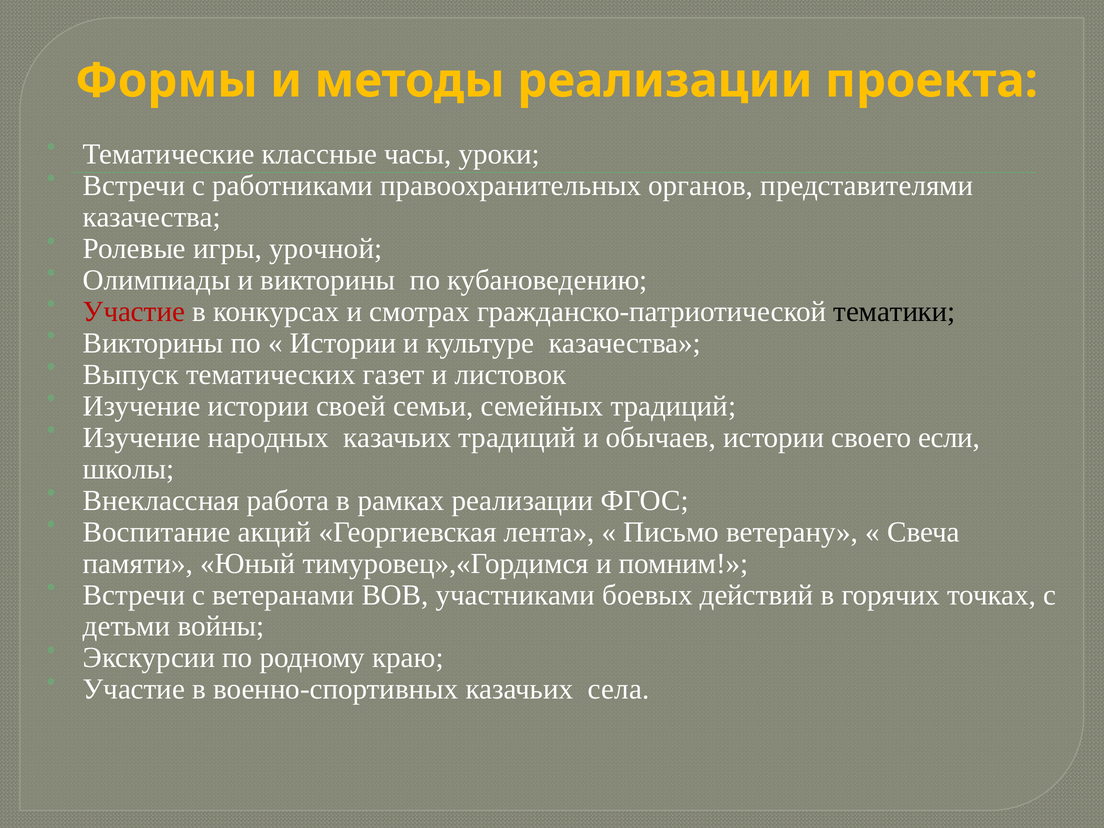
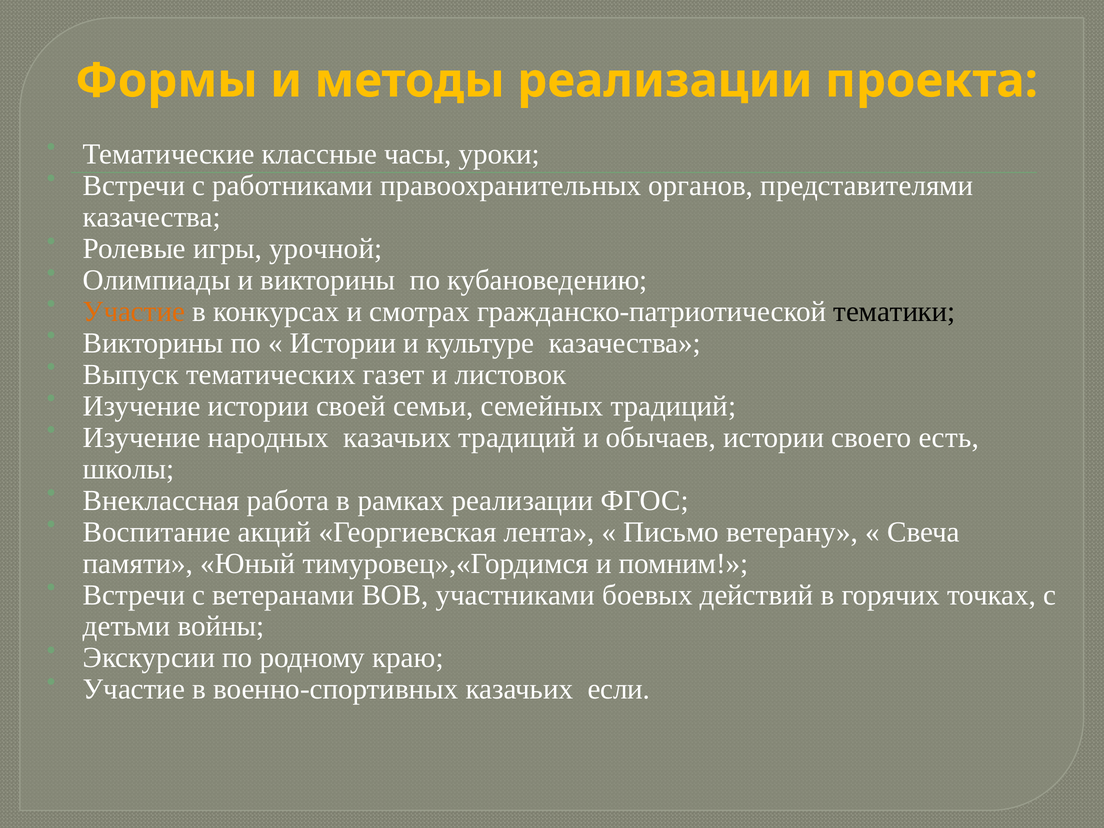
Участие colour: red -> orange (134, 312)
если: если -> есть (949, 438)
села: села -> если (619, 689)
